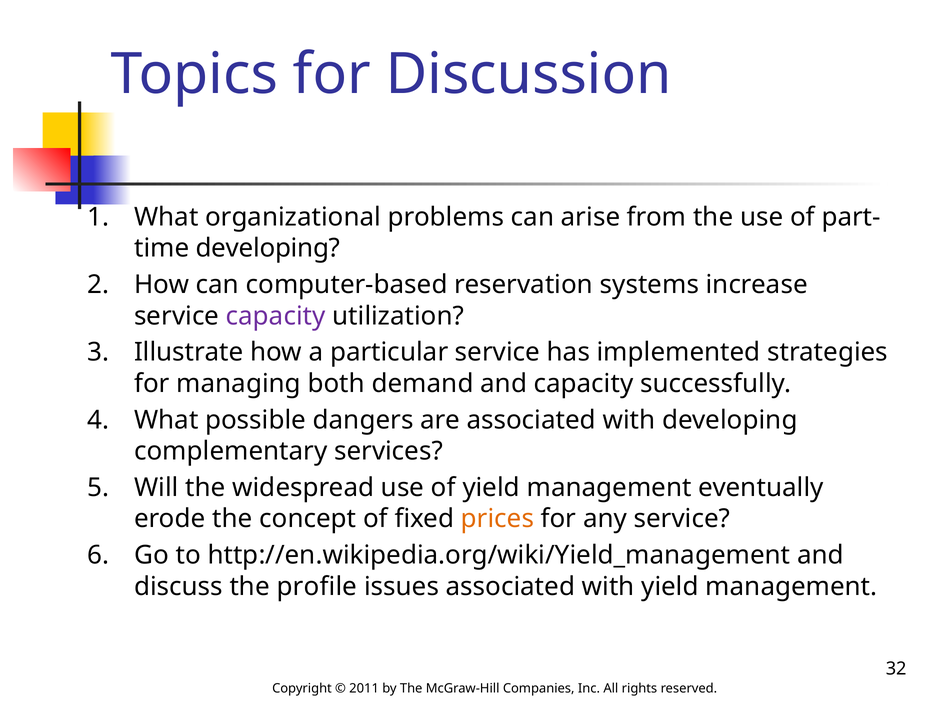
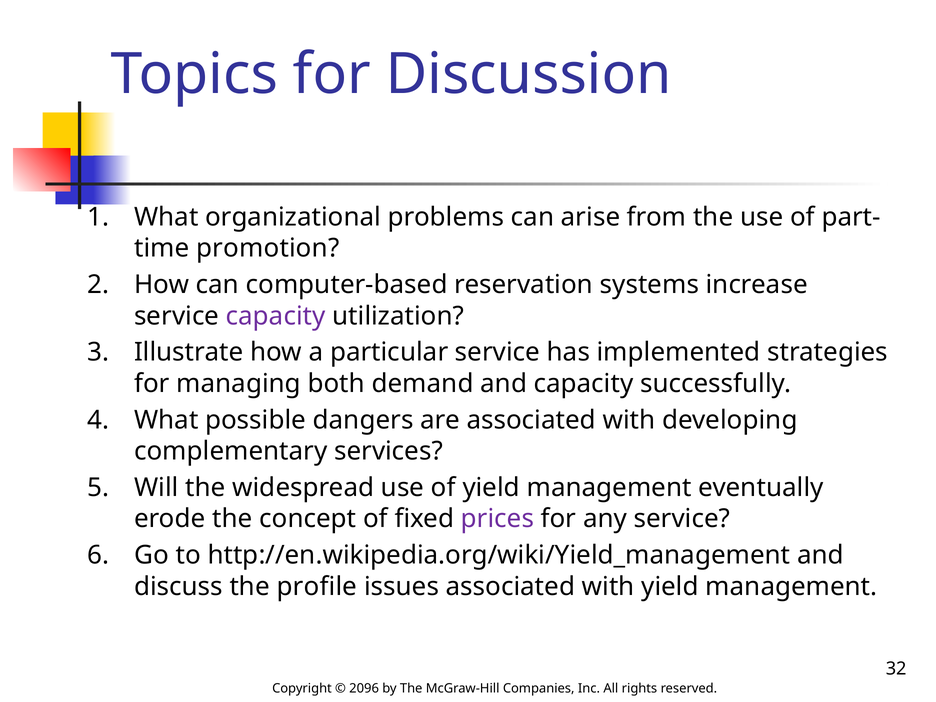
developing: developing -> promotion (268, 248)
prices colour: orange -> purple (497, 519)
2011: 2011 -> 2096 (364, 688)
